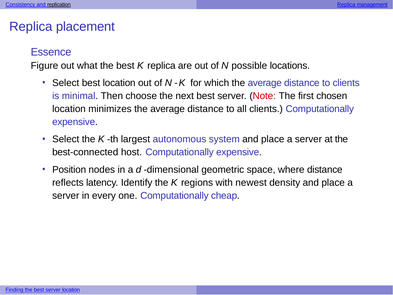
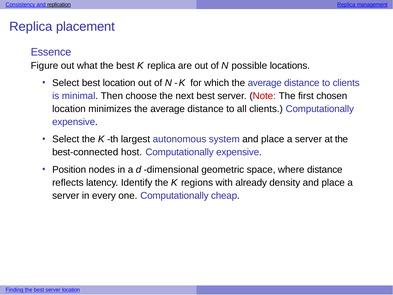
newest: newest -> already (251, 183)
